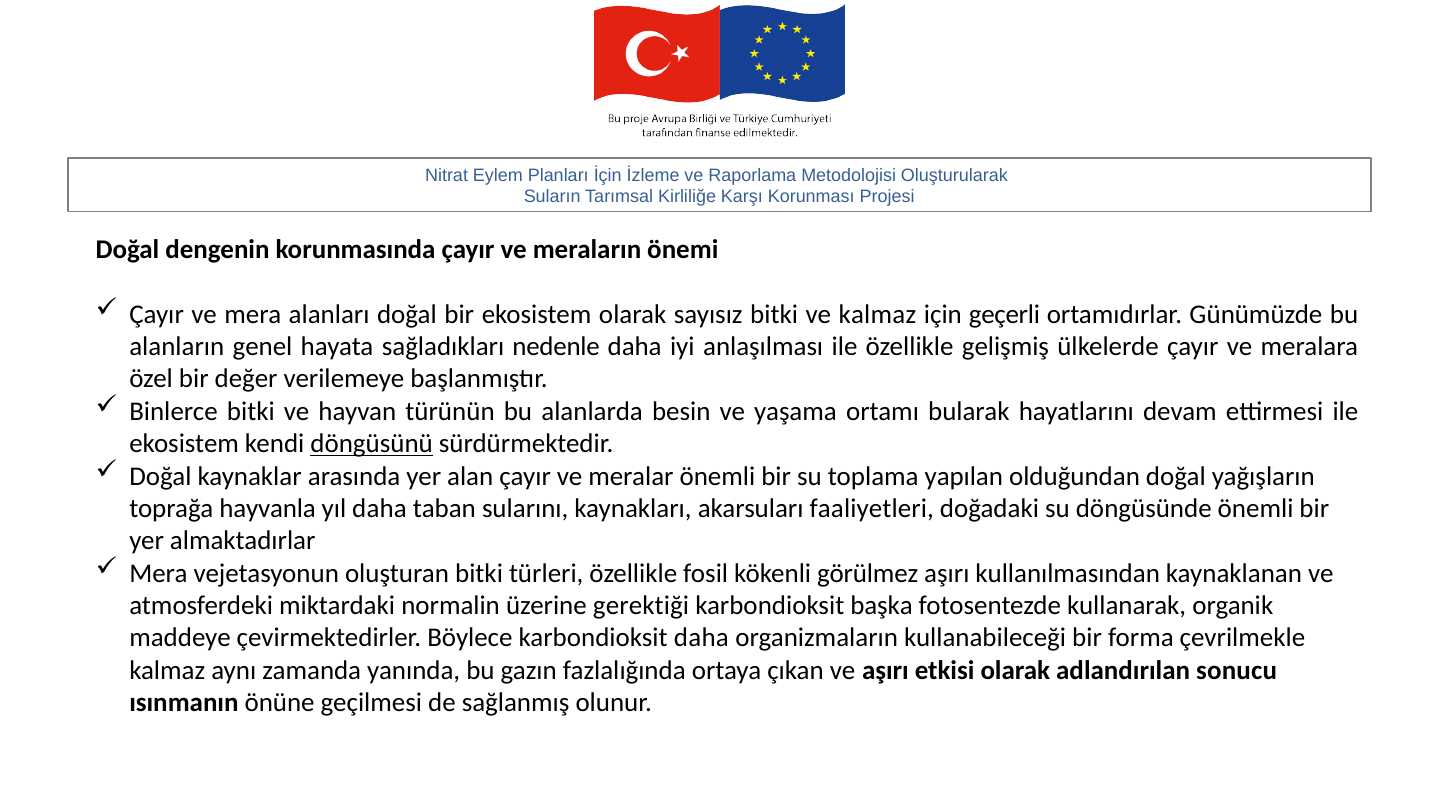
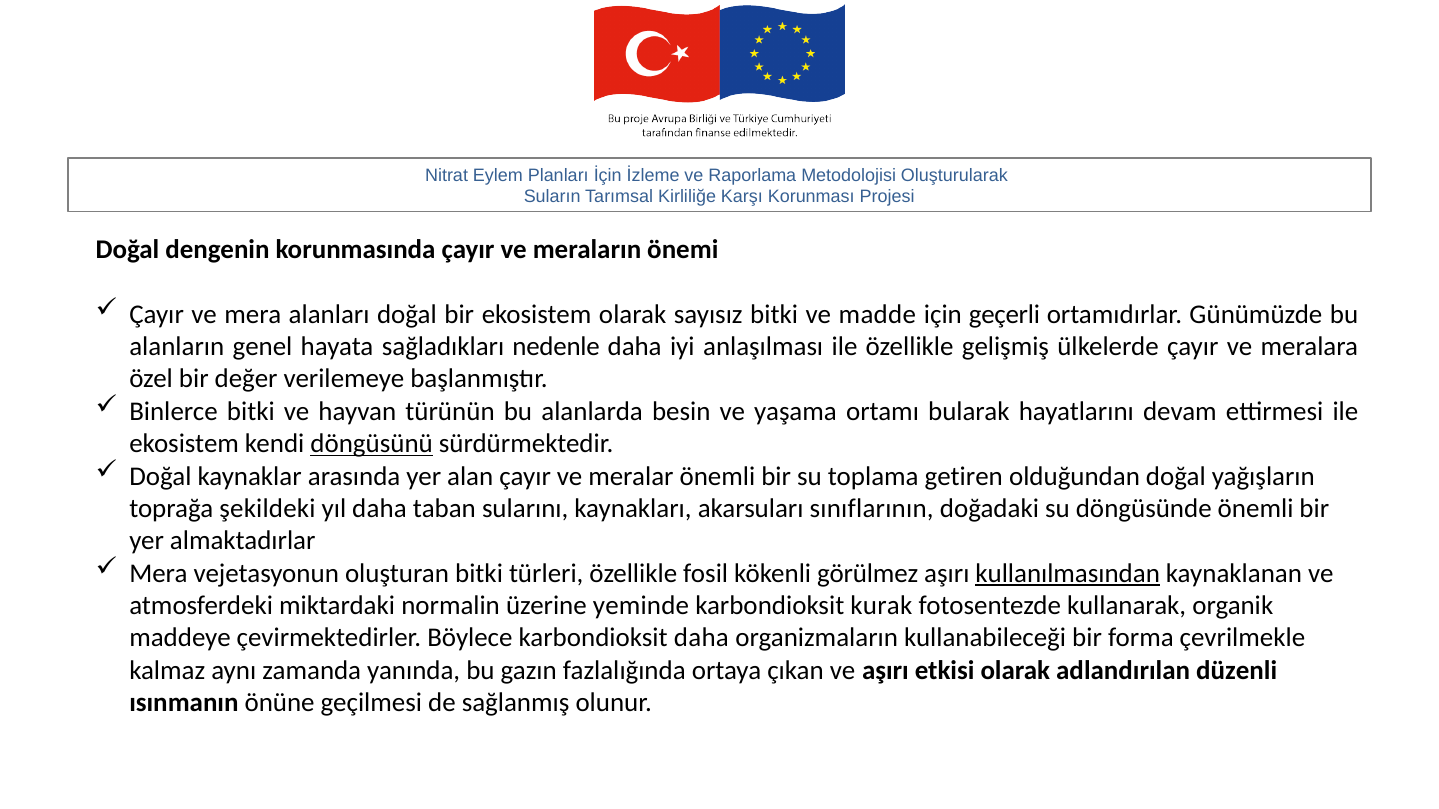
ve kalmaz: kalmaz -> madde (877, 314)
yapılan: yapılan -> getiren (964, 476)
hayvanla: hayvanla -> şekildeki (267, 509)
faaliyetleri: faaliyetleri -> sınıflarının (872, 509)
kullanılmasından underline: none -> present (1068, 574)
gerektiği: gerektiği -> yeminde (641, 606)
başka: başka -> kurak (881, 606)
sonucu: sonucu -> düzenli (1237, 671)
